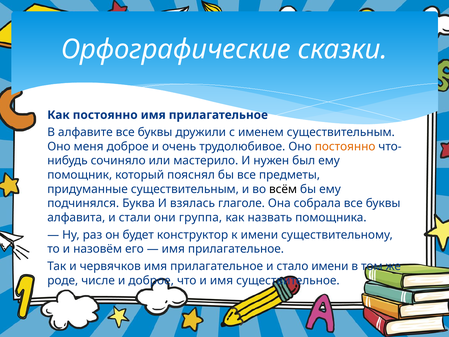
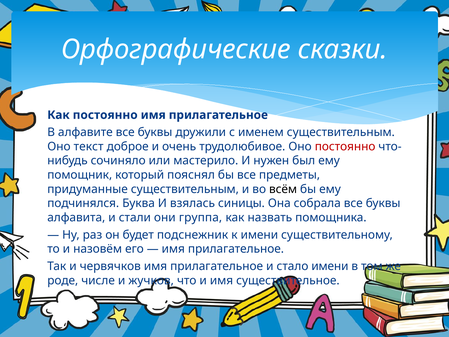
меня: меня -> текст (89, 146)
постоянно colour: orange -> red (345, 146)
глаголе: глаголе -> синицы (241, 203)
конструктор: конструктор -> подснежник (193, 235)
и доброе: доброе -> жучков (151, 280)
